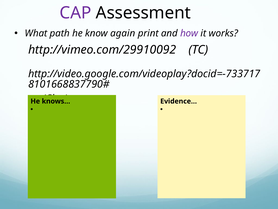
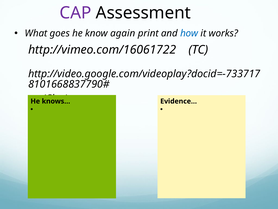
path: path -> goes (60, 33)
how colour: purple -> blue (189, 33)
http://vimeo.com/29910092: http://vimeo.com/29910092 -> http://vimeo.com/16061722 (102, 50)
